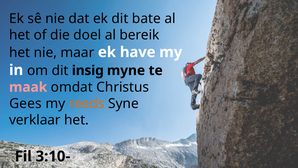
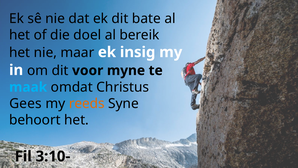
have: have -> insig (138, 52)
insig: insig -> voor (88, 70)
maak colour: pink -> light blue (28, 87)
verklaar: verklaar -> behoort (35, 120)
